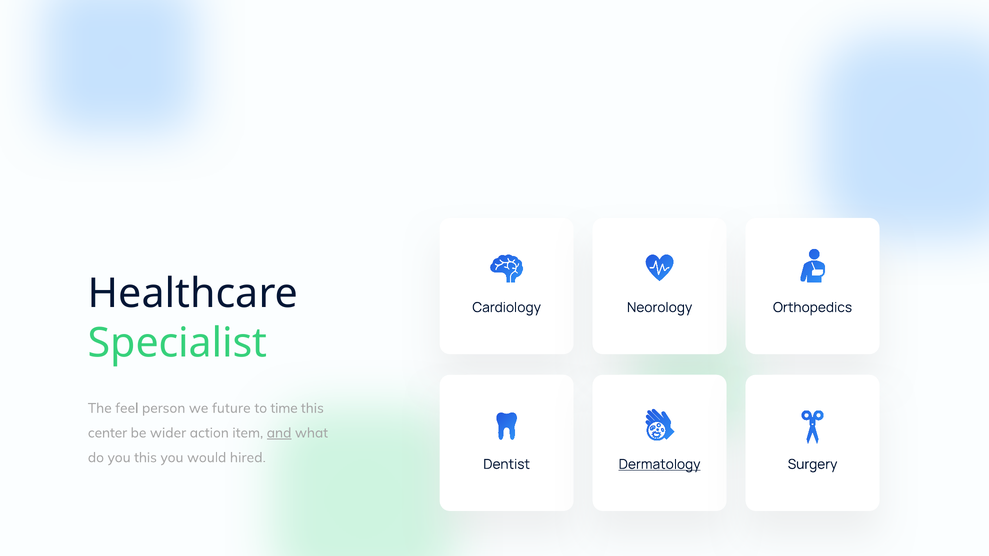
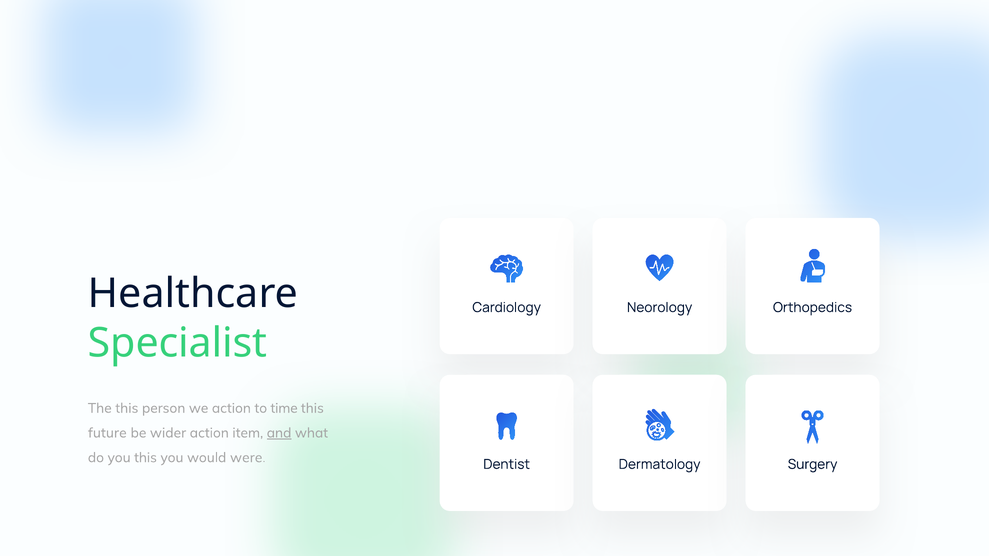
The feel: feel -> this (127, 408)
we future: future -> action (231, 408)
center: center -> future (107, 433)
hired: hired -> were (248, 458)
Dermatology underline: present -> none (660, 465)
